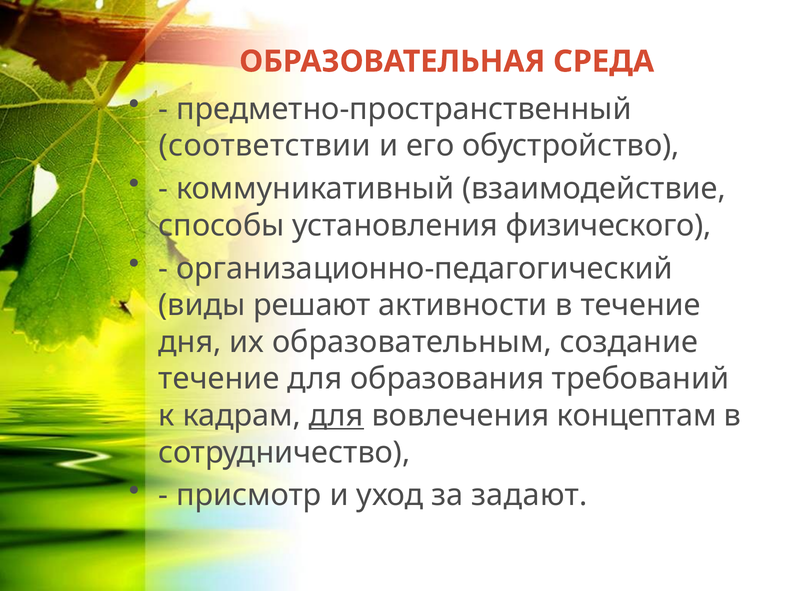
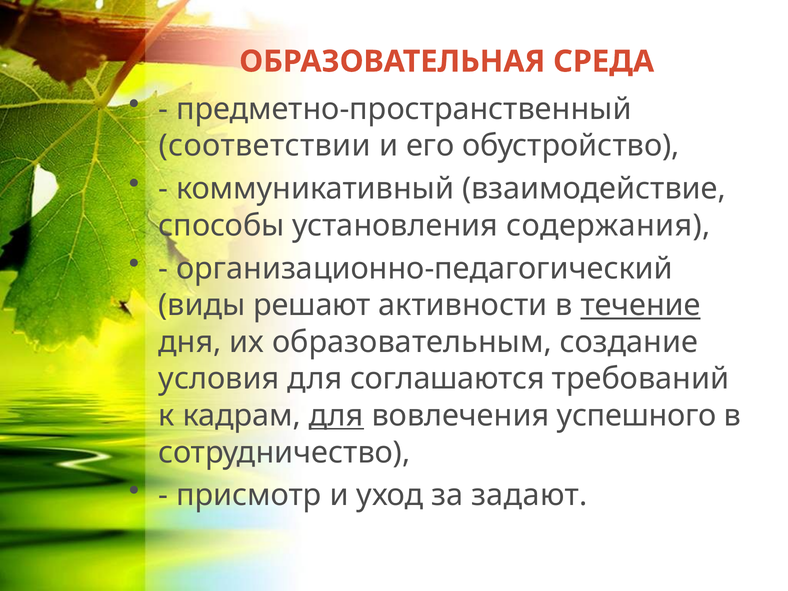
физического: физического -> содержания (608, 226)
течение underline: none -> present (641, 305)
течение: течение -> условия (219, 379)
образования: образования -> соглашаются (447, 379)
концептам: концептам -> успешного (637, 416)
